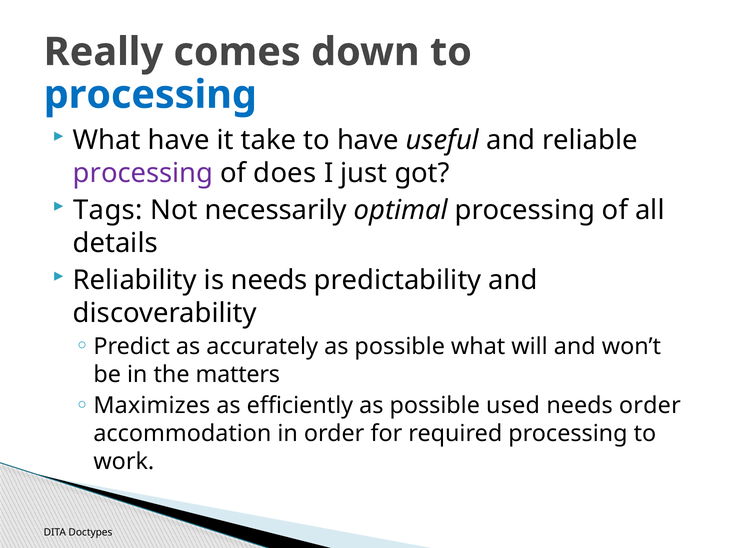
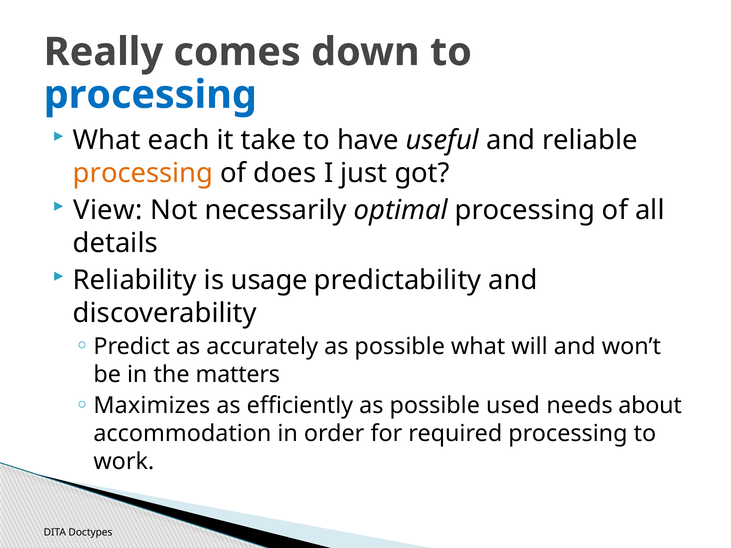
What have: have -> each (179, 140)
processing colour: purple -> orange (143, 173)
Tags: Tags -> View (108, 210)
is needs: needs -> usage (269, 280)
needs order: order -> about (650, 406)
